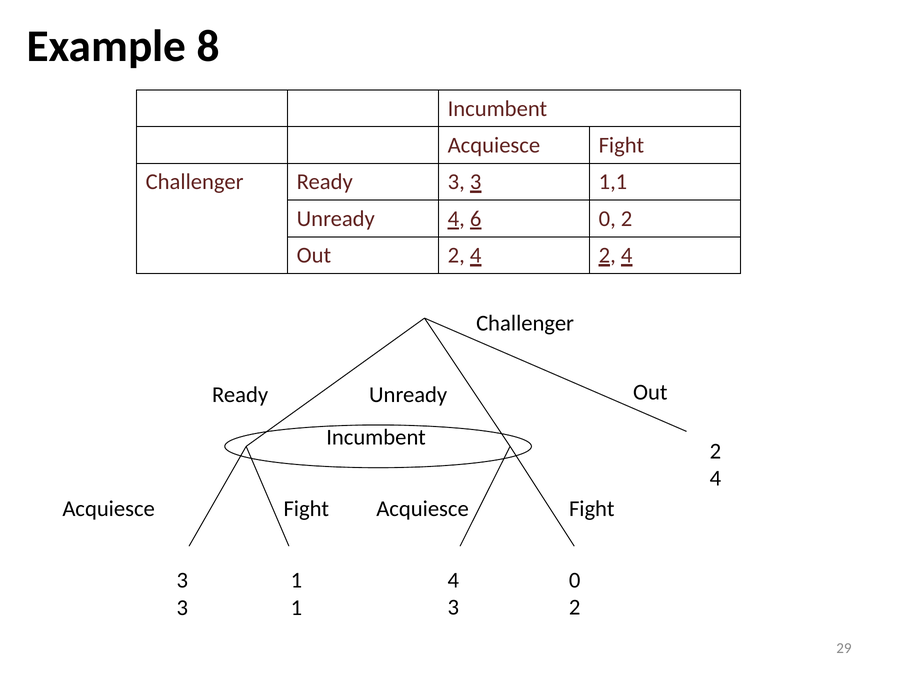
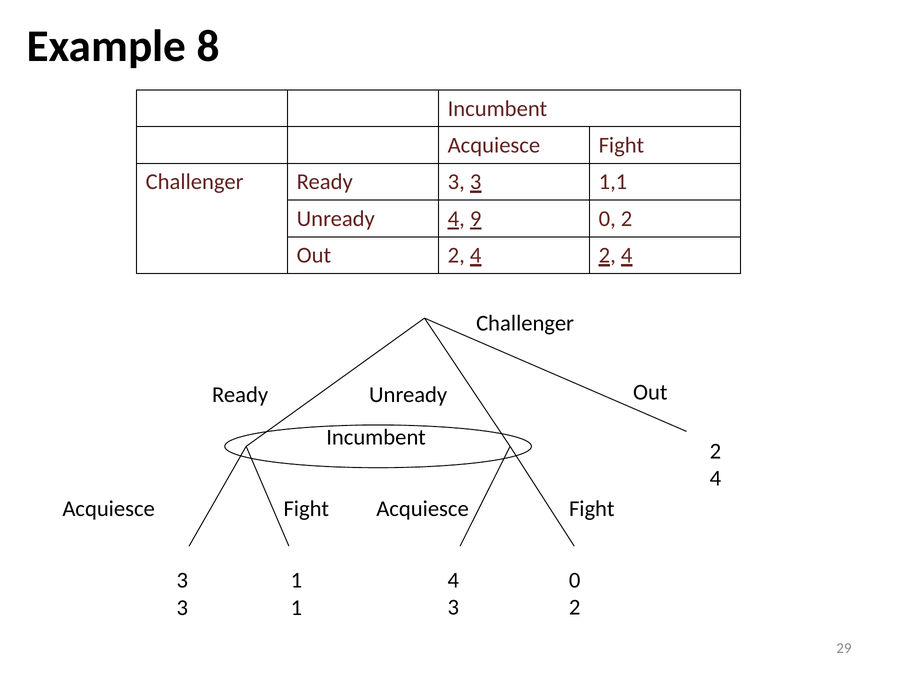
6: 6 -> 9 (476, 219)
